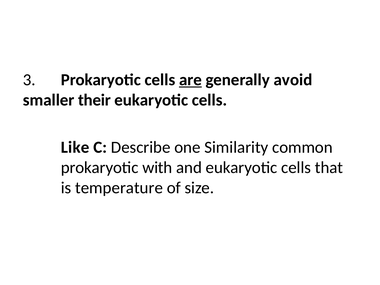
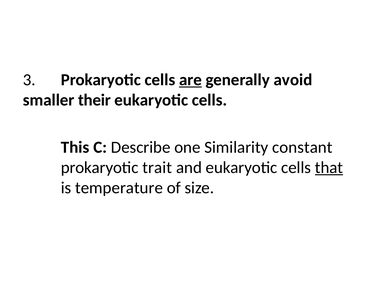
Like: Like -> This (75, 147)
common: common -> constant (302, 147)
with: with -> trait (157, 168)
that underline: none -> present (329, 168)
